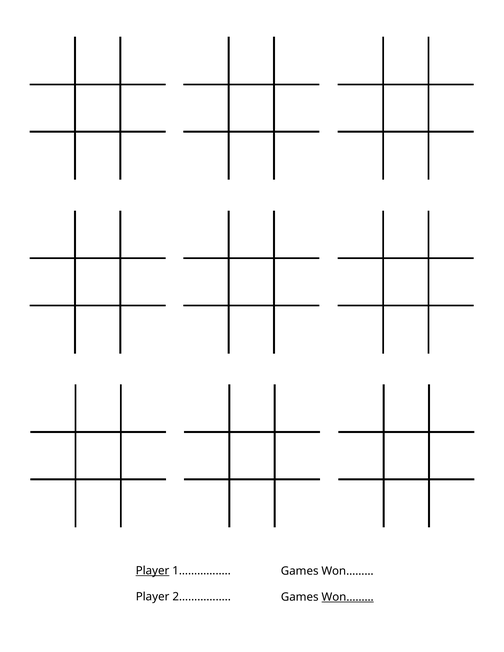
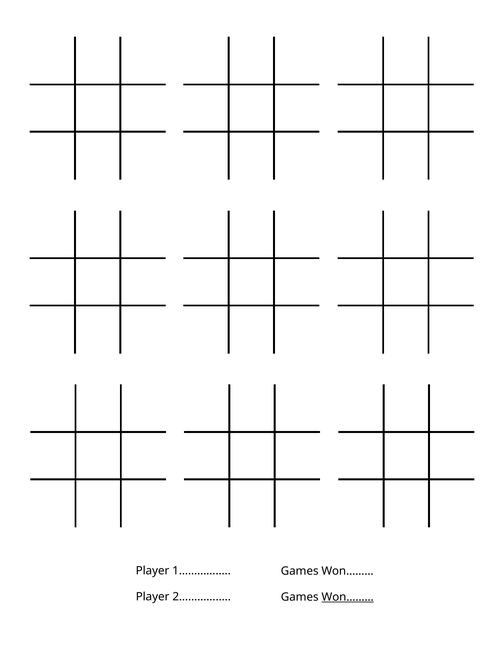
Player underline: present -> none (152, 571)
